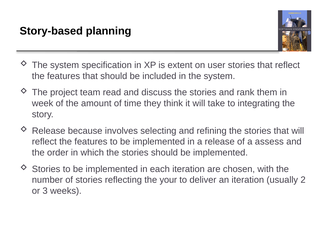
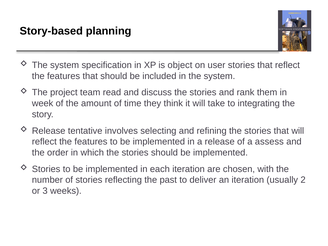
extent: extent -> object (180, 65)
because: because -> tentative (85, 131)
your: your -> past (168, 180)
